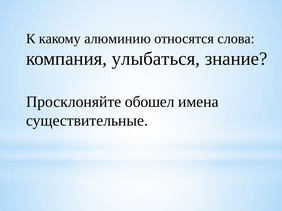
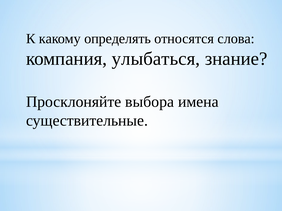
алюминию: алюминию -> определять (118, 39)
обошел: обошел -> выбора (150, 102)
